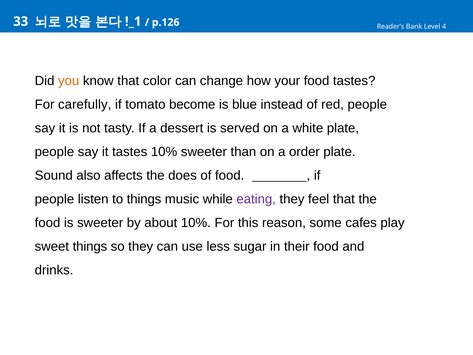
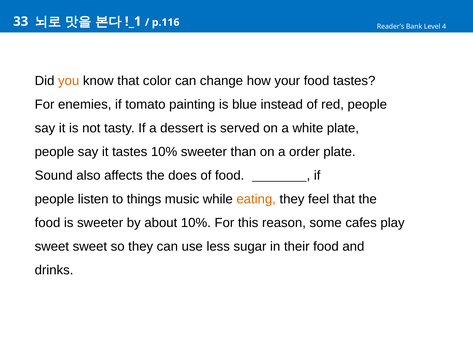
p.126: p.126 -> p.116 (166, 22)
carefully: carefully -> enemies (85, 104)
become: become -> painting (192, 104)
eating colour: purple -> orange (256, 199)
sweet things: things -> sweet (90, 246)
